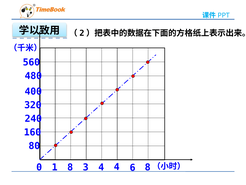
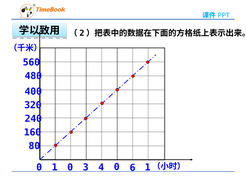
1 8: 8 -> 0 (70, 167)
4 4: 4 -> 0 (117, 166)
6 8: 8 -> 1 (148, 167)
